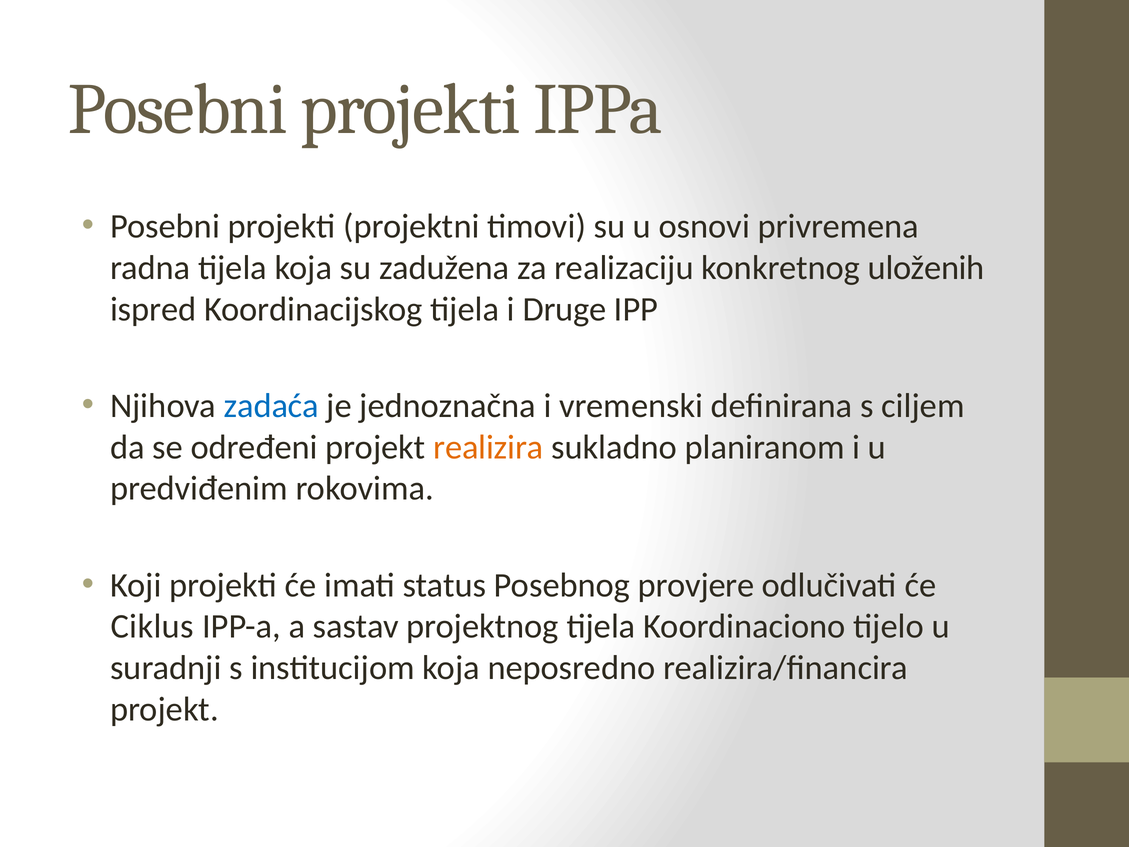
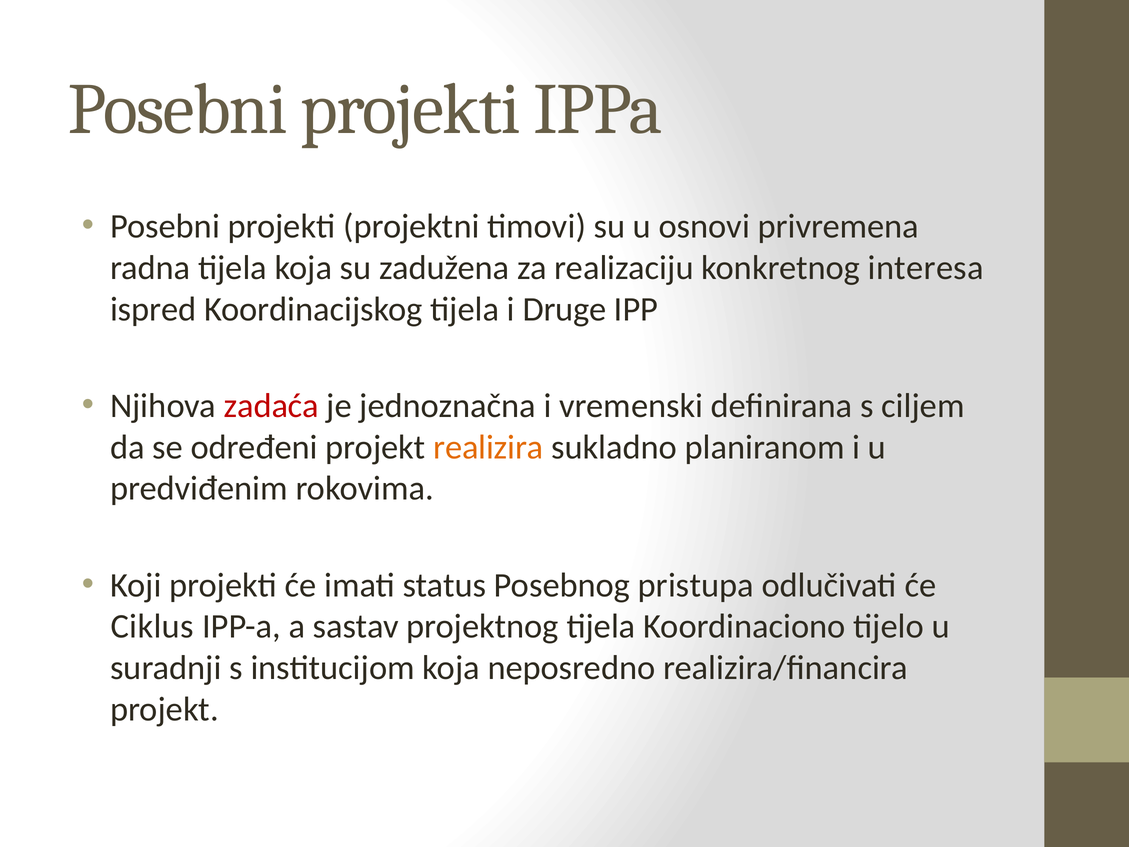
uloženih: uloženih -> interesa (926, 268)
zadaća colour: blue -> red (271, 406)
provjere: provjere -> pristupa (696, 585)
